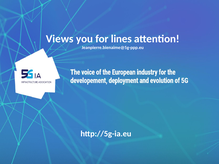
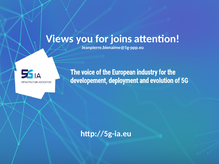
lines: lines -> joins (121, 39)
